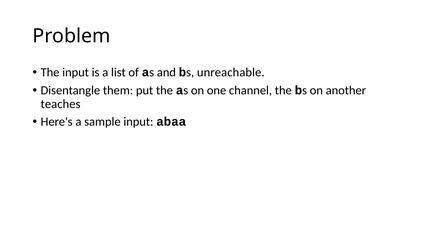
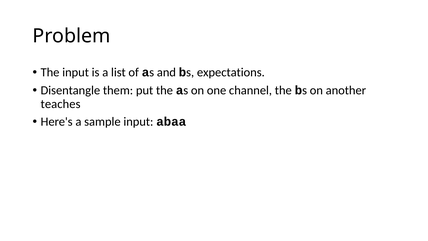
unreachable: unreachable -> expectations (231, 72)
